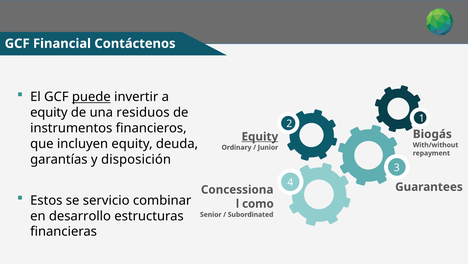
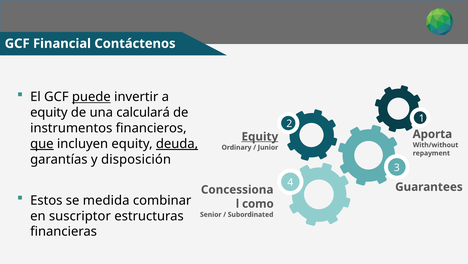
residuos: residuos -> calculará (143, 112)
Biogás: Biogás -> Aporta (432, 134)
que underline: none -> present (42, 143)
deuda underline: none -> present (177, 143)
servicio: servicio -> medida (106, 200)
desarrollo: desarrollo -> suscriptor (80, 215)
